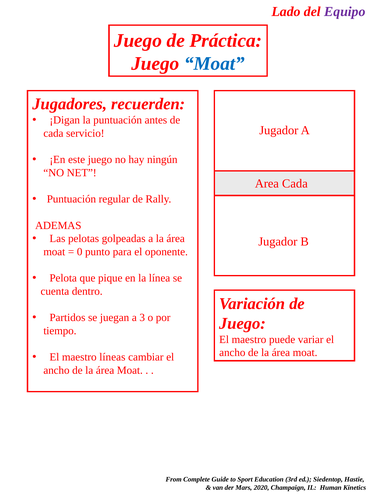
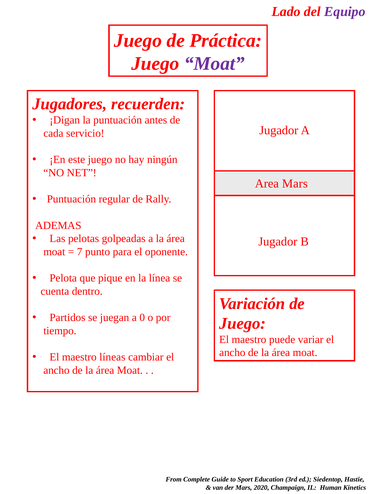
Moat colour: blue -> purple (214, 64)
Area Cada: Cada -> Mars (295, 184)
0: 0 -> 7 (80, 252)
3: 3 -> 0 (142, 318)
